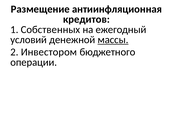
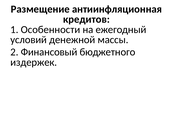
Собственных: Собственных -> Особенности (50, 30)
массы underline: present -> none (113, 40)
Инвестором: Инвестором -> Финансовый (49, 52)
операции: операции -> издержек (34, 62)
